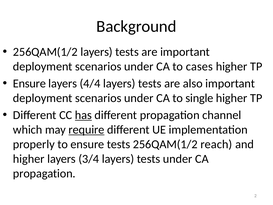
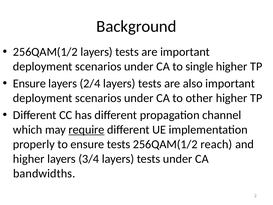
cases: cases -> single (199, 66)
4/4: 4/4 -> 2/4 (90, 83)
single: single -> other (199, 98)
has underline: present -> none (83, 115)
propagation: propagation -> bandwidths (44, 173)
